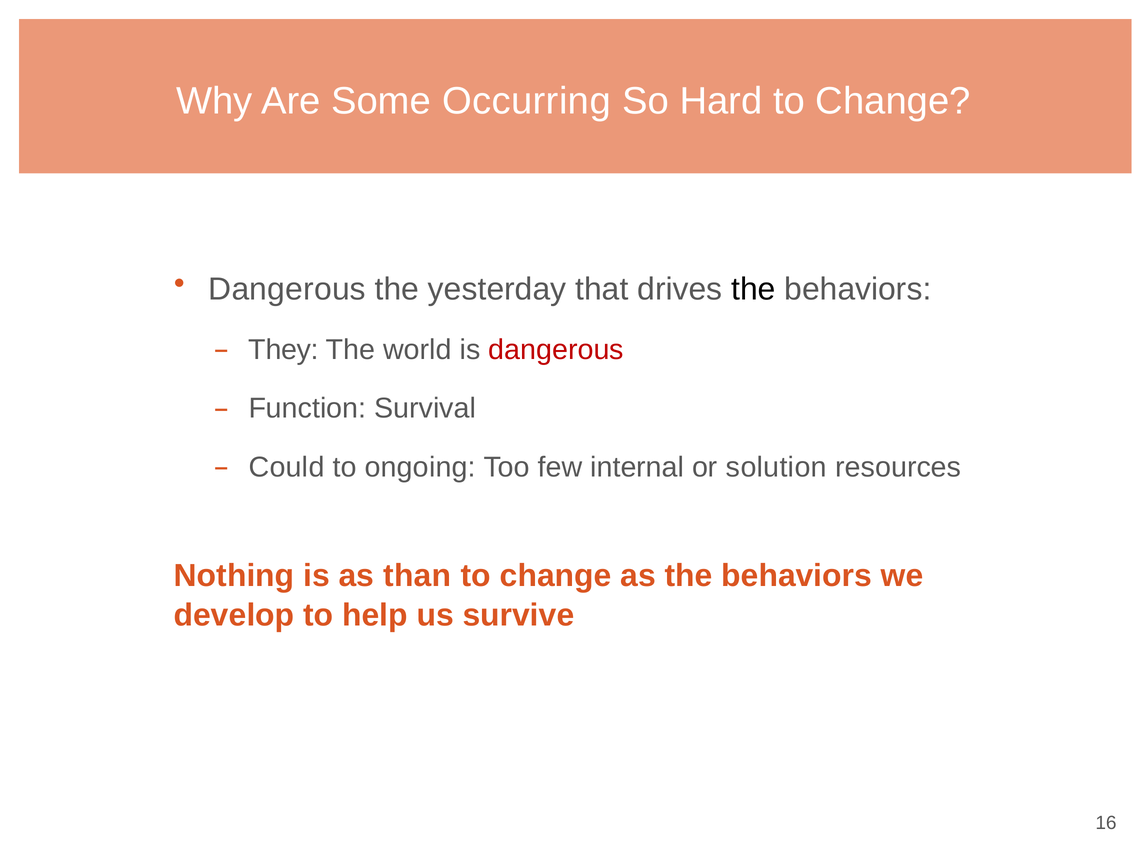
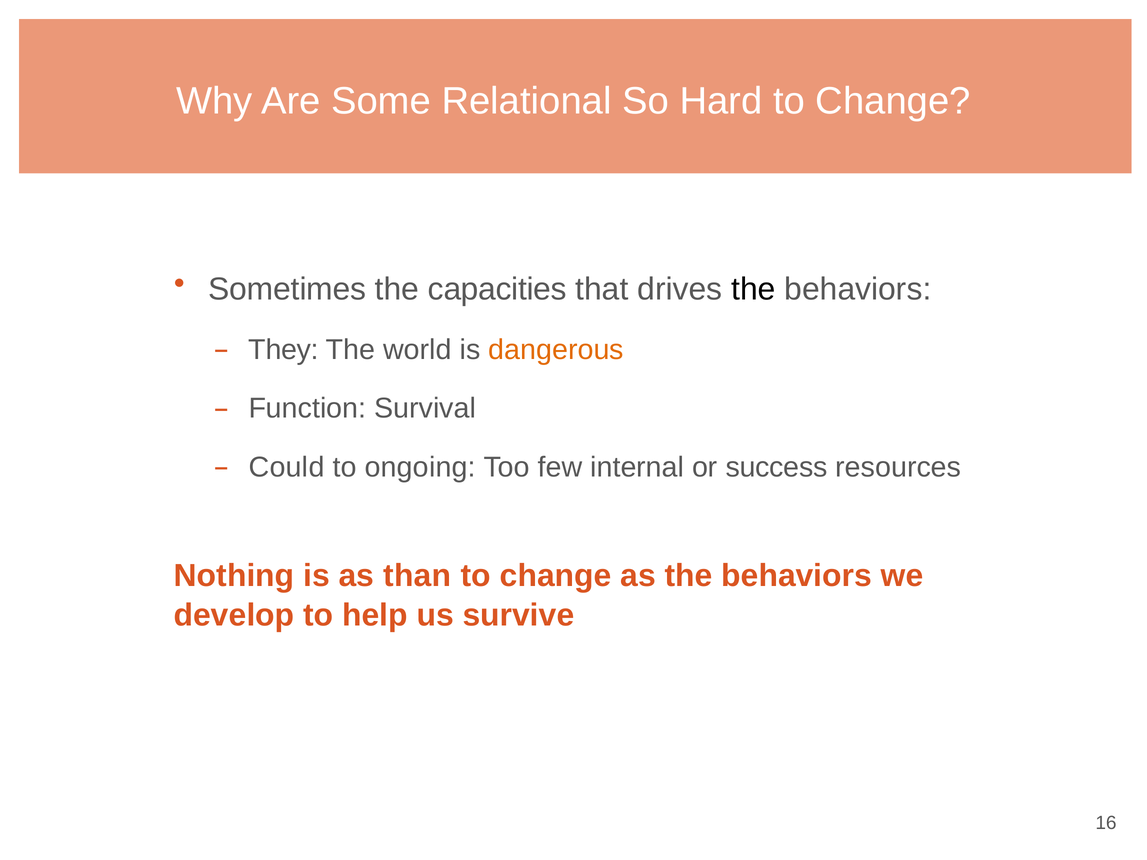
Occurring: Occurring -> Relational (527, 101)
Dangerous: Dangerous -> Sometimes (287, 289)
yesterday: yesterday -> capacities (497, 289)
dangerous colour: red -> orange (556, 350)
solution: solution -> success (777, 468)
